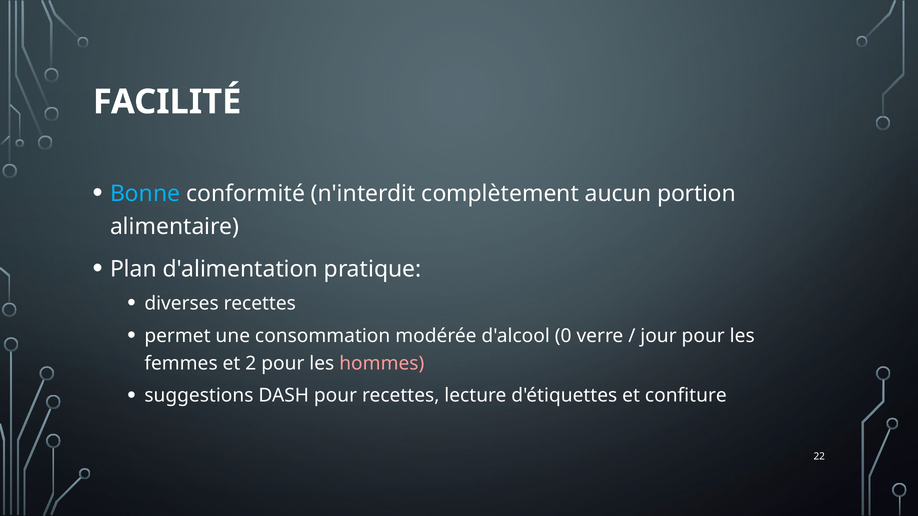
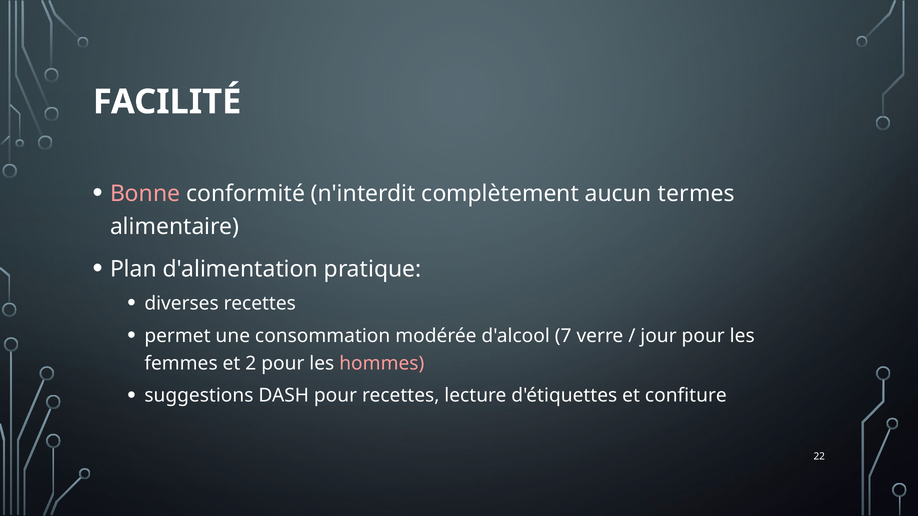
Bonne colour: light blue -> pink (145, 194)
portion: portion -> termes (696, 194)
0: 0 -> 7 (563, 336)
